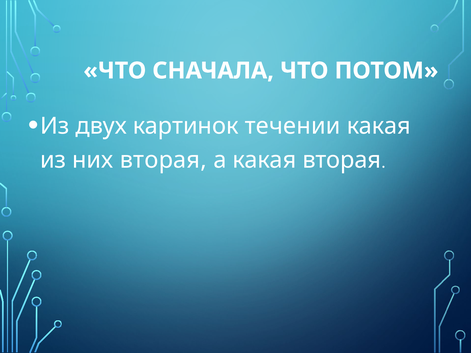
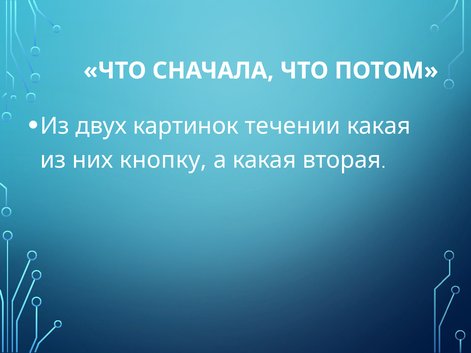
них вторая: вторая -> кнопку (163, 160)
